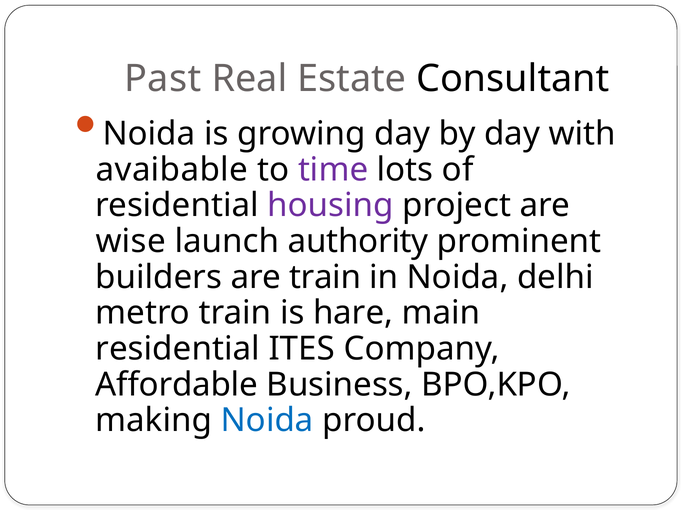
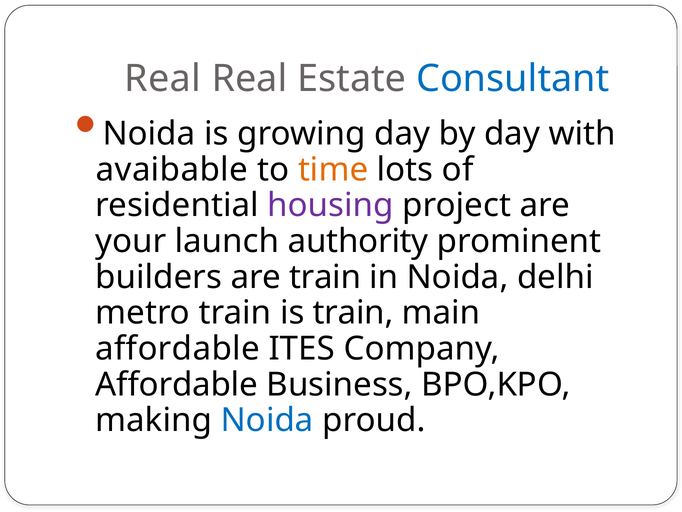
Past: Past -> Real (163, 79)
Consultant colour: black -> blue (513, 79)
time colour: purple -> orange (333, 169)
wise: wise -> your (131, 241)
is hare: hare -> train (353, 313)
residential: residential -> affordable (178, 348)
